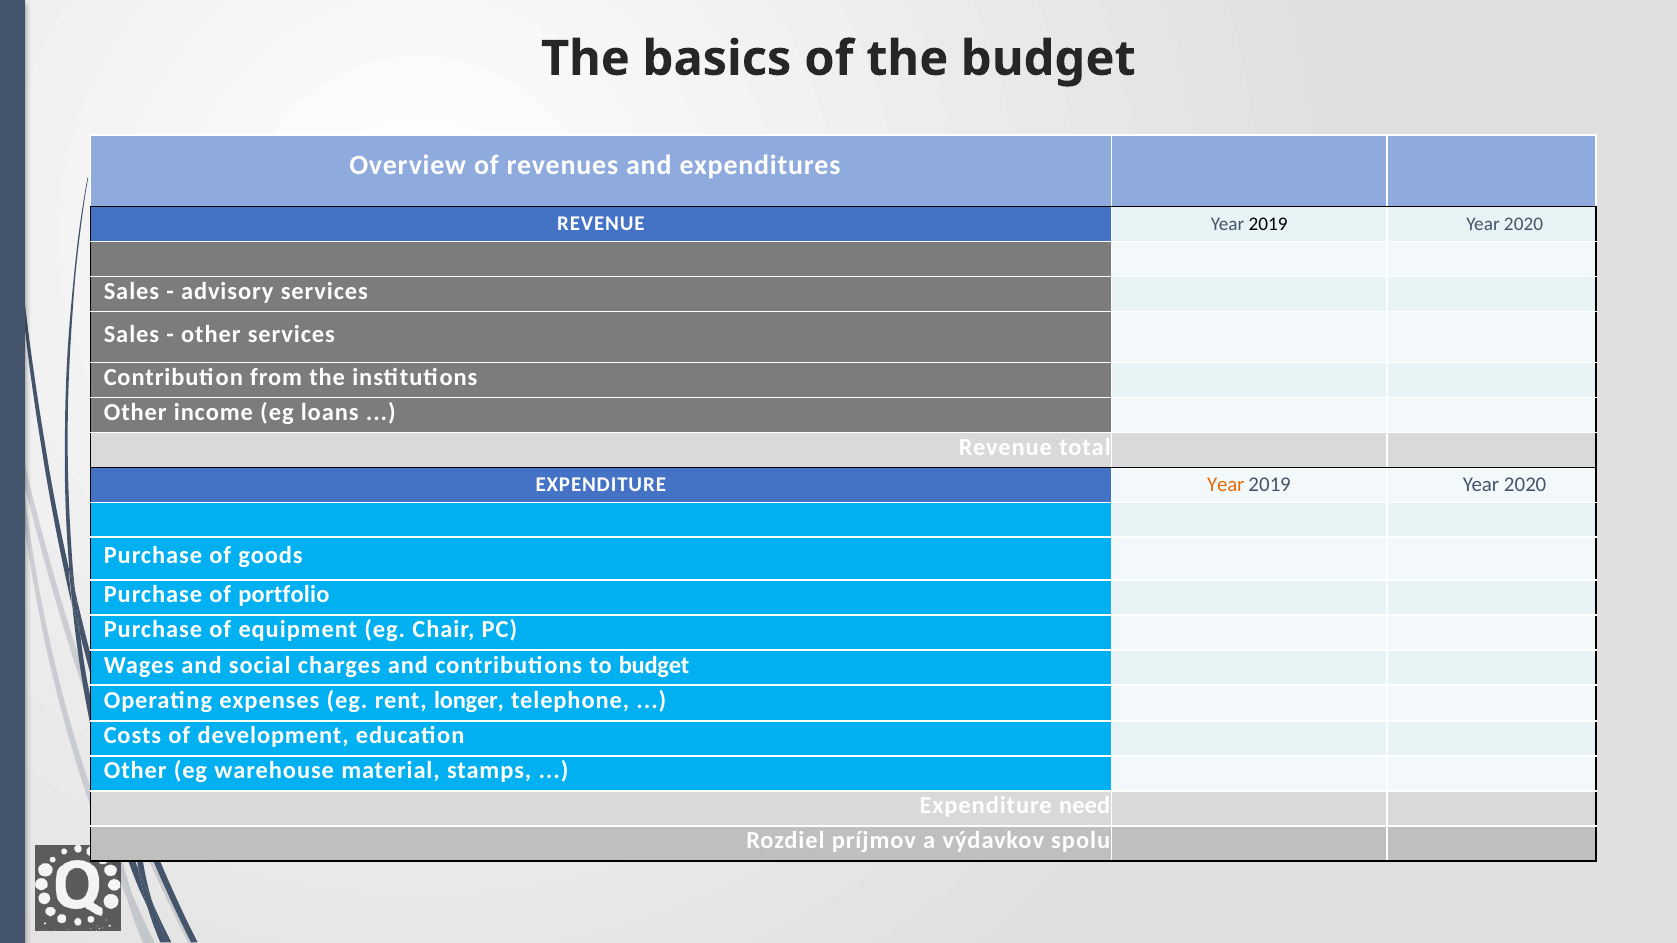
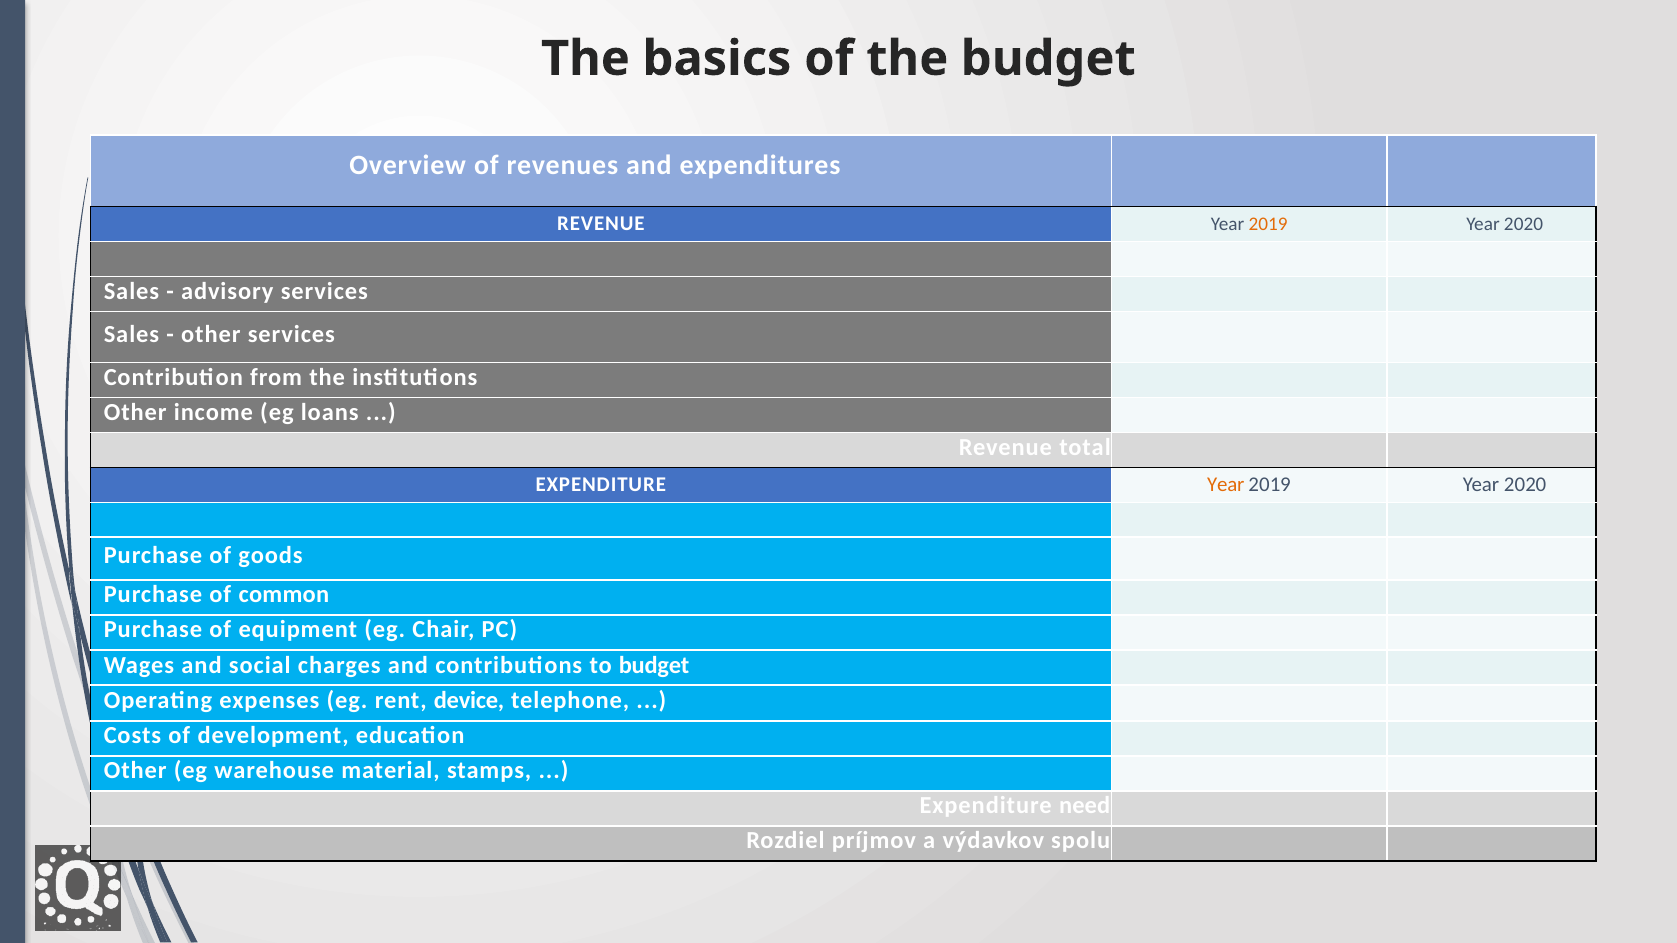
2019 colour: black -> orange (1268, 224)
portfolio: portfolio -> common (284, 595)
longer: longer -> device (469, 700)
